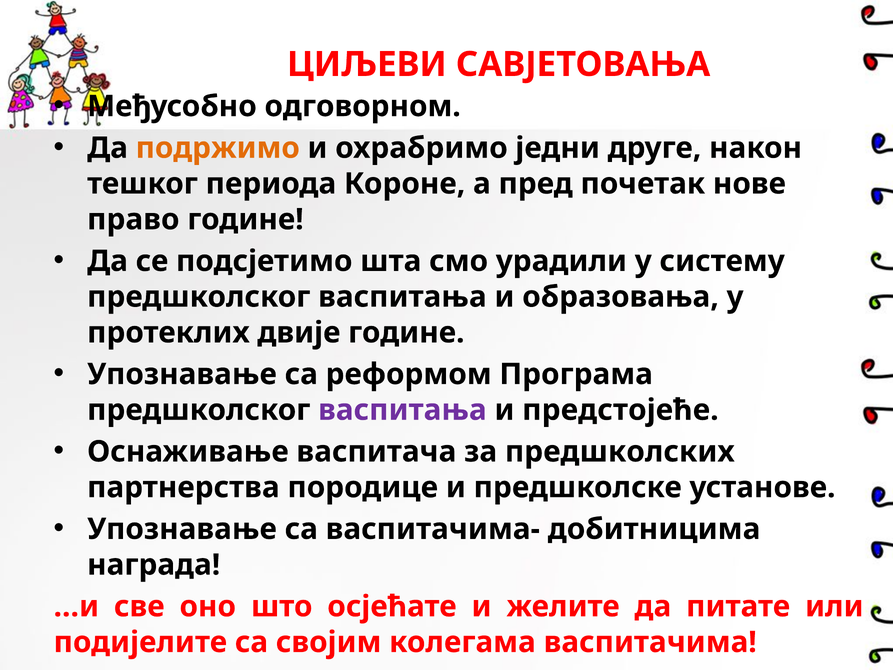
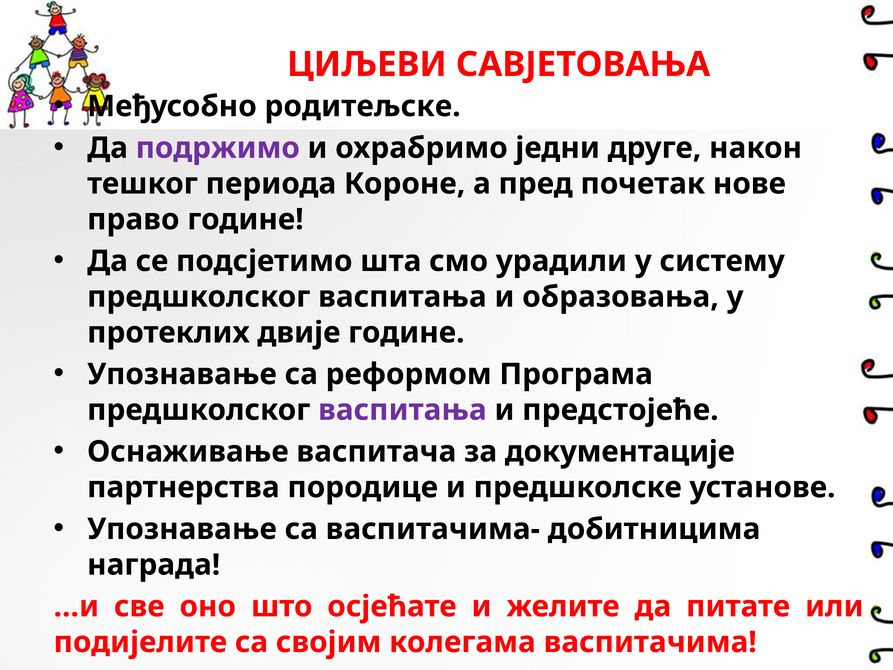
одговорном: одговорном -> родитељске (363, 106)
подржимо colour: orange -> purple (218, 148)
предшколских: предшколских -> документације (620, 452)
